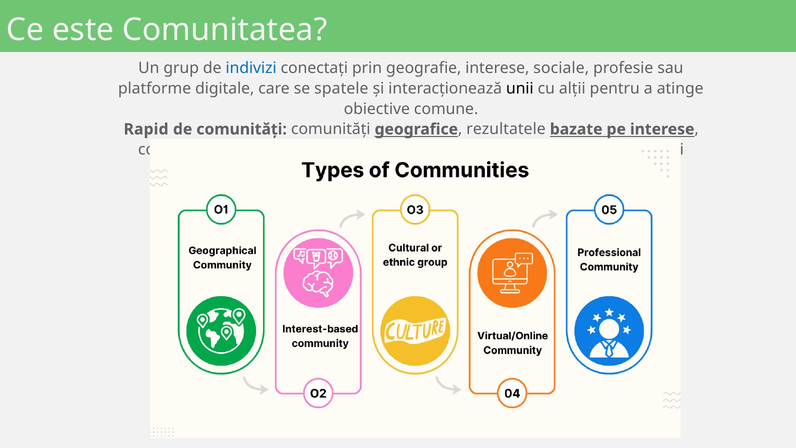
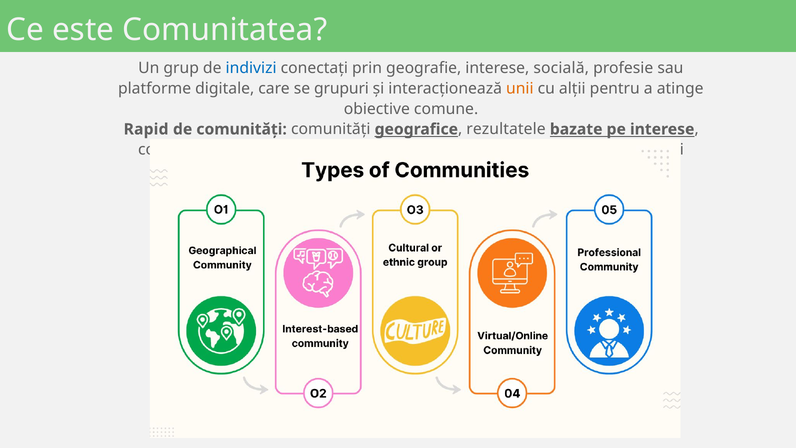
sociale: sociale -> socială (561, 68)
spatele: spatele -> grupuri (341, 89)
unii colour: black -> orange (520, 89)
